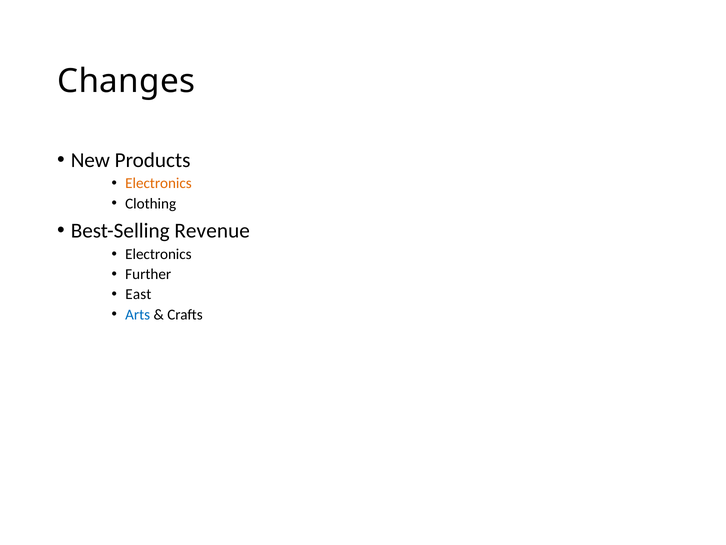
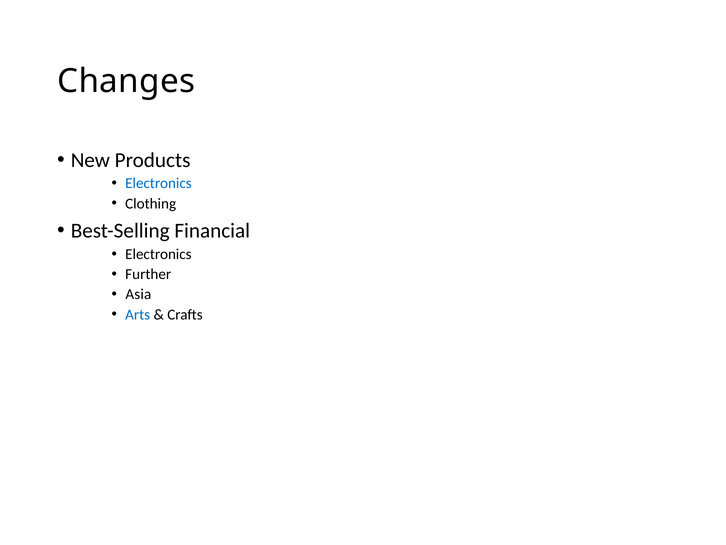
Electronics colour: orange -> blue (158, 183)
Revenue: Revenue -> Financial (212, 231)
East: East -> Asia (138, 294)
